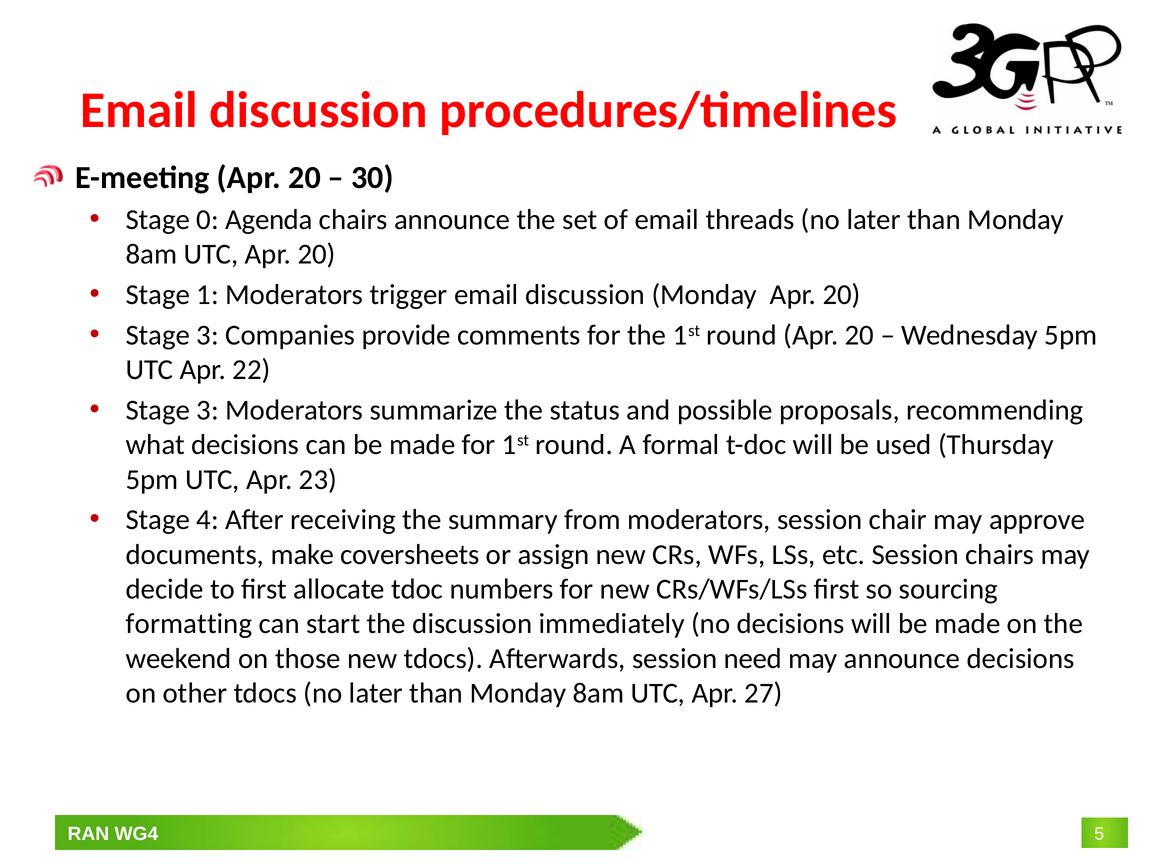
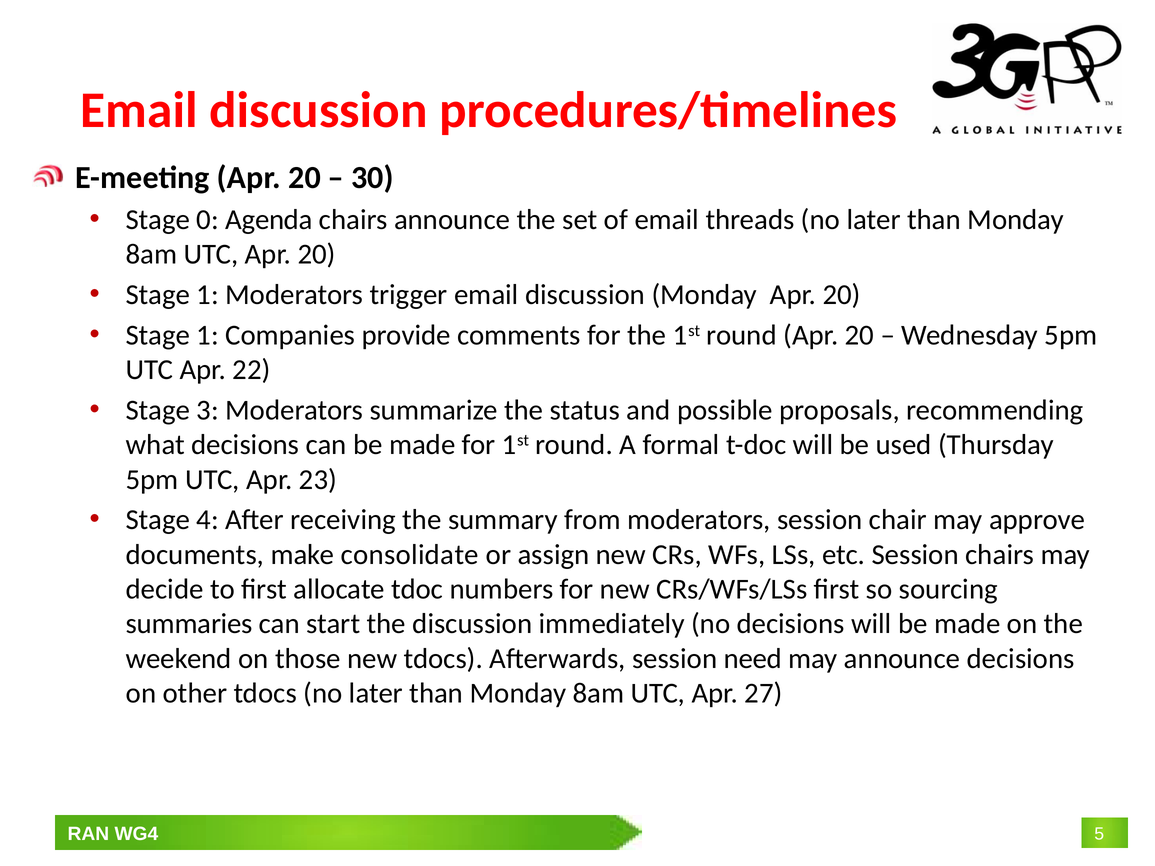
3: 3 -> 1 (208, 335)
coversheets: coversheets -> consolidate (410, 555)
formatting: formatting -> summaries (189, 624)
